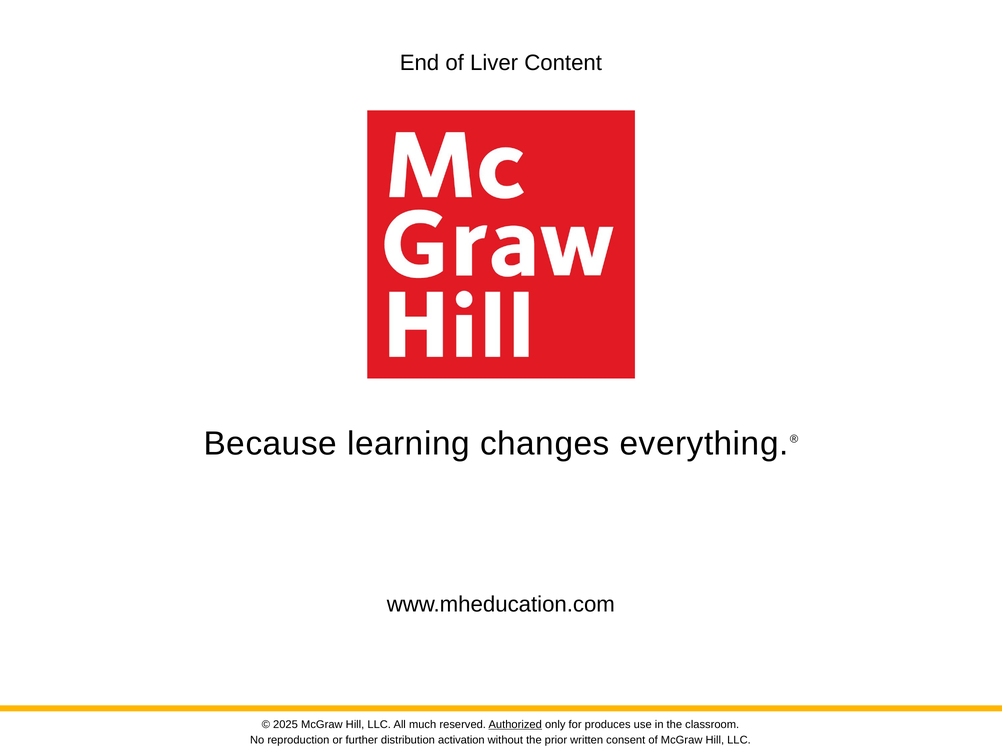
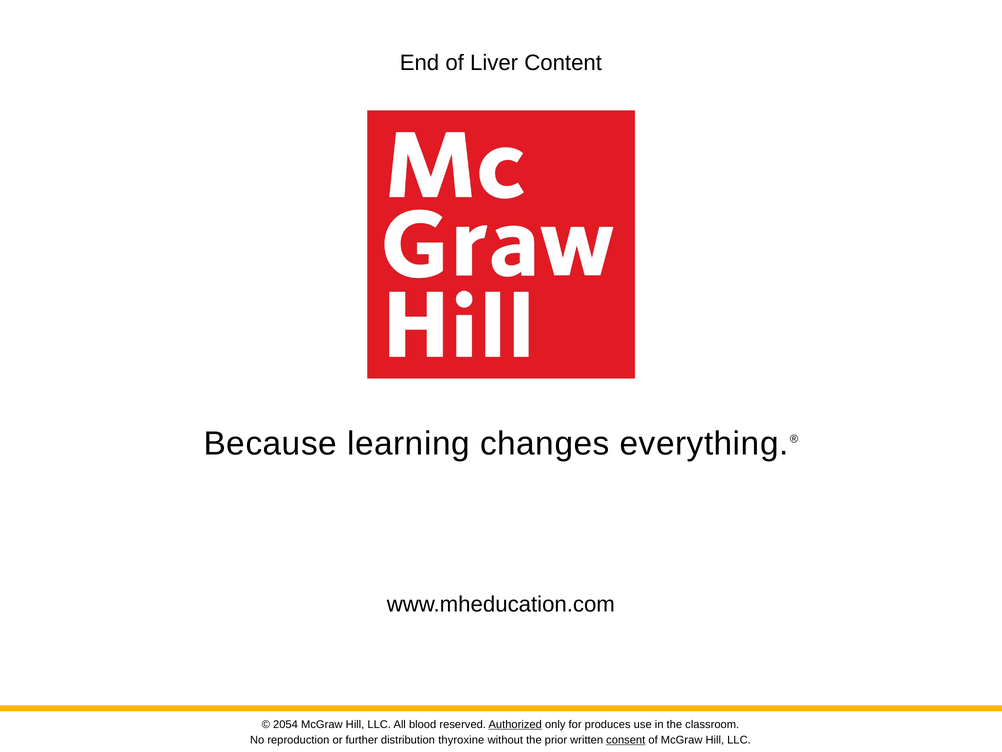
2025: 2025 -> 2054 (285, 724)
much: much -> blood (423, 724)
activation: activation -> thyroxine (461, 740)
consent underline: none -> present (626, 740)
